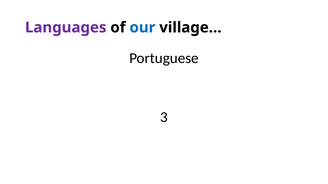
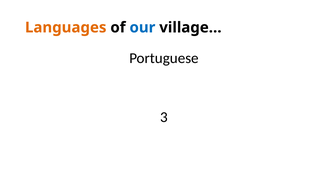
Languages colour: purple -> orange (66, 28)
